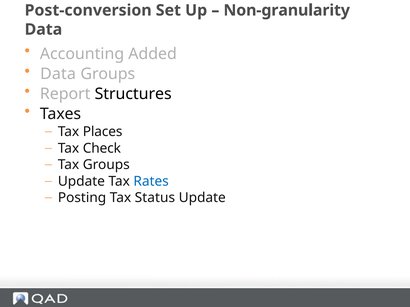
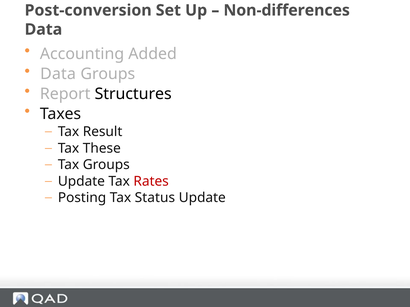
Non-granularity: Non-granularity -> Non-differences (287, 10)
Places: Places -> Result (103, 132)
Check: Check -> These (102, 148)
Rates colour: blue -> red (151, 182)
